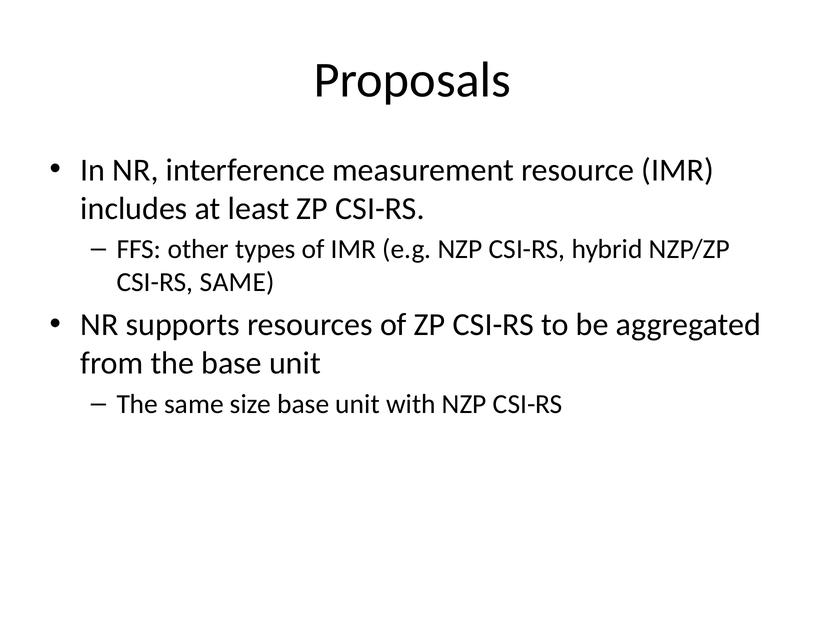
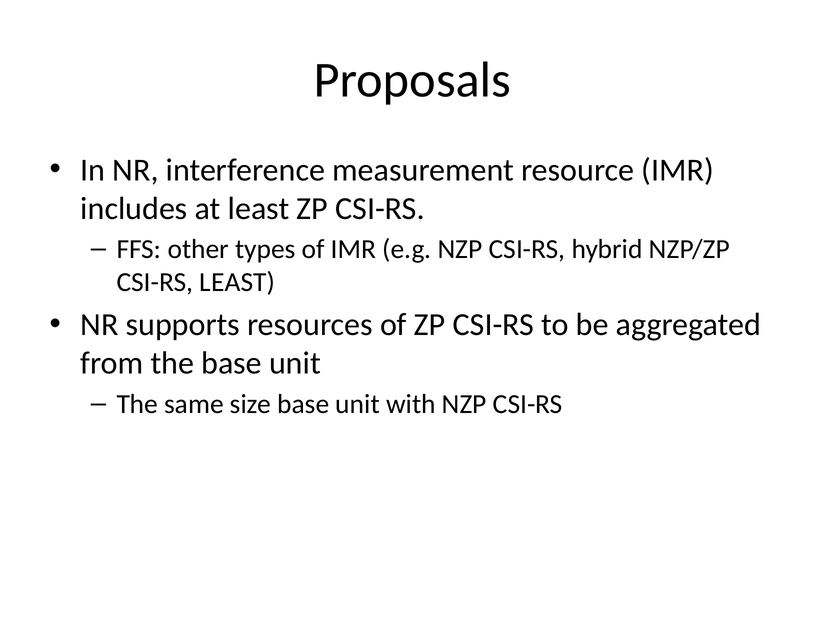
CSI-RS SAME: SAME -> LEAST (237, 282)
